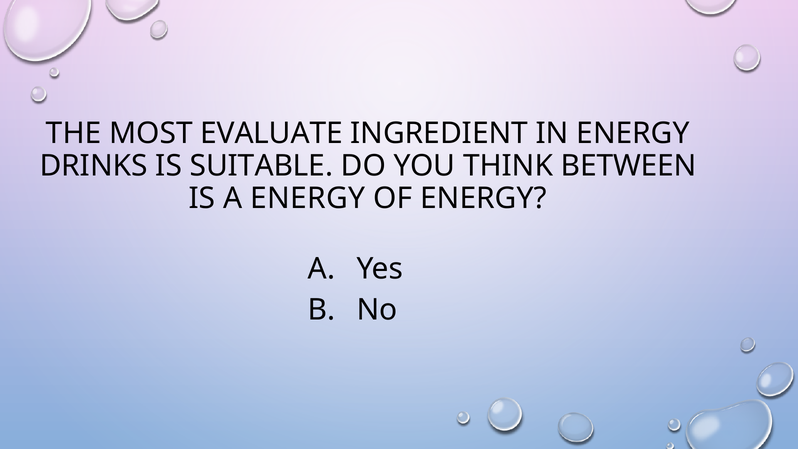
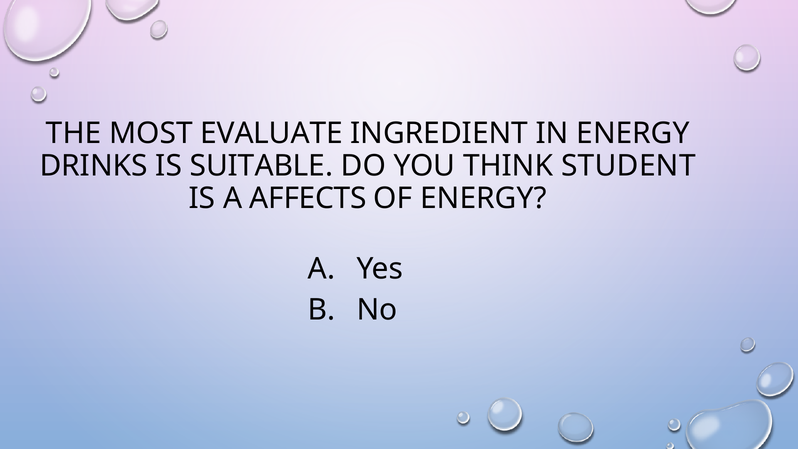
BETWEEN: BETWEEN -> STUDENT (628, 166)
A ENERGY: ENERGY -> AFFECTS (308, 198)
